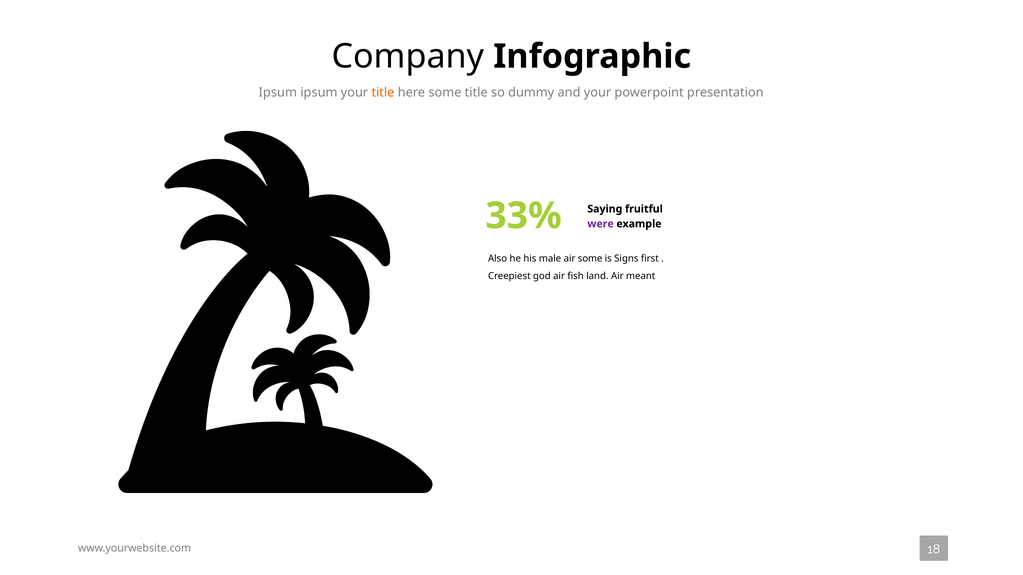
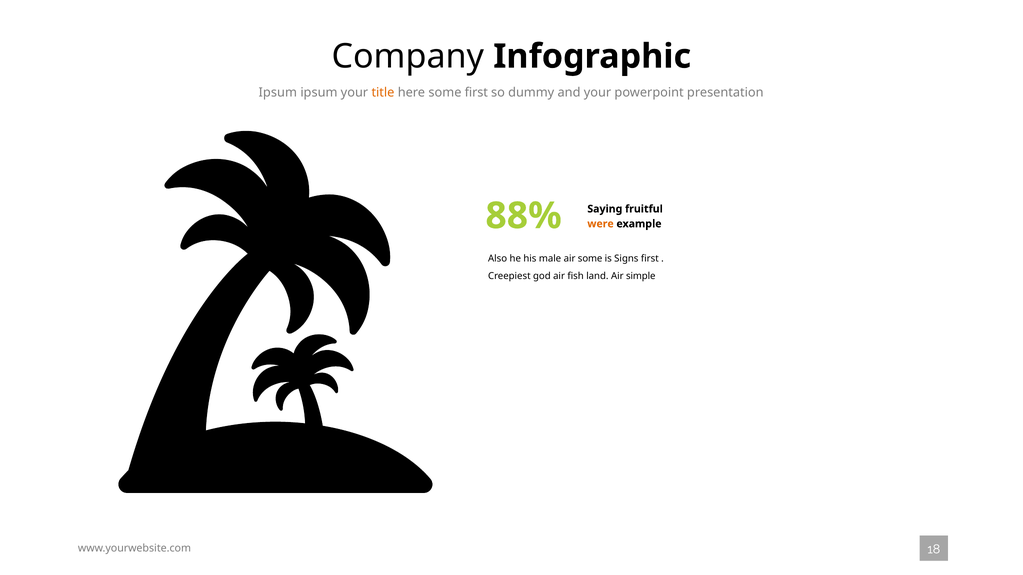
some title: title -> first (476, 93)
33%: 33% -> 88% (524, 216)
were colour: purple -> orange (601, 224)
meant: meant -> simple (641, 276)
